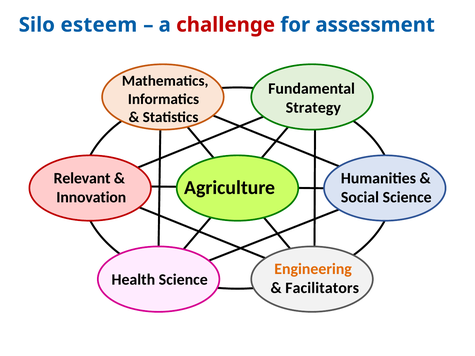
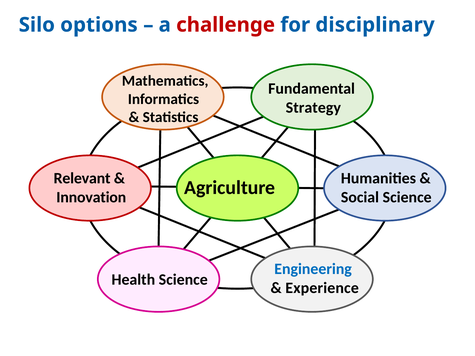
esteem: esteem -> options (99, 25)
assessment: assessment -> disciplinary (375, 25)
Engineering colour: orange -> blue (313, 269)
Facilitators: Facilitators -> Experience (322, 288)
